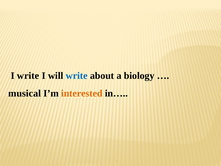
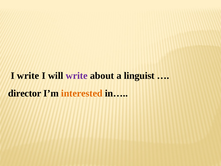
write colour: blue -> purple (77, 76)
biology: biology -> linguist (139, 76)
musical: musical -> director (25, 93)
